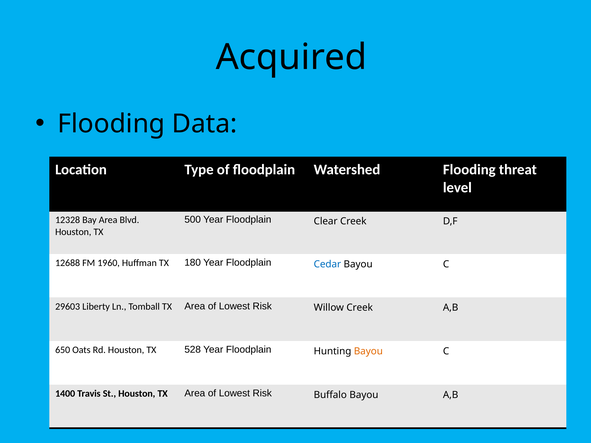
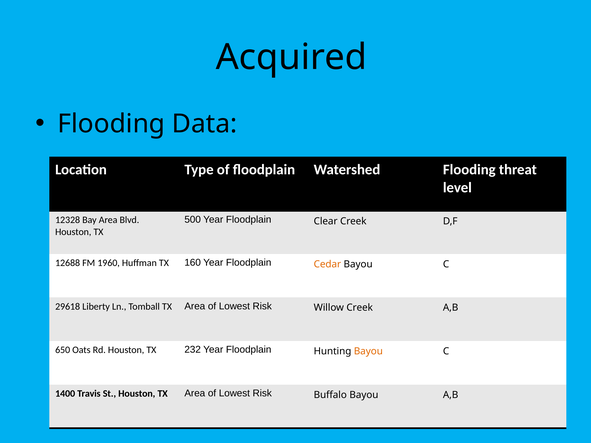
180: 180 -> 160 (193, 263)
Cedar colour: blue -> orange (327, 264)
29603: 29603 -> 29618 (68, 307)
528: 528 -> 232 (193, 350)
